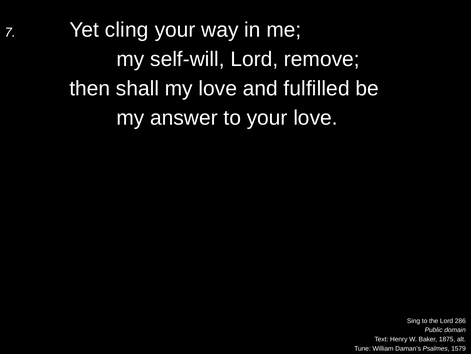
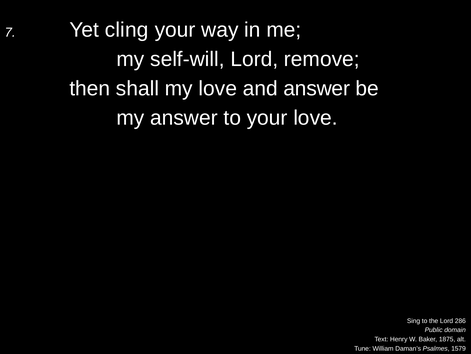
and fulfilled: fulfilled -> answer (317, 88)
